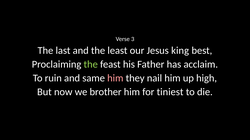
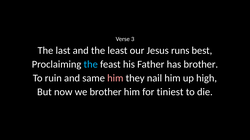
king: king -> runs (180, 51)
the colour: light green -> light blue (91, 65)
has acclaim: acclaim -> brother (201, 65)
